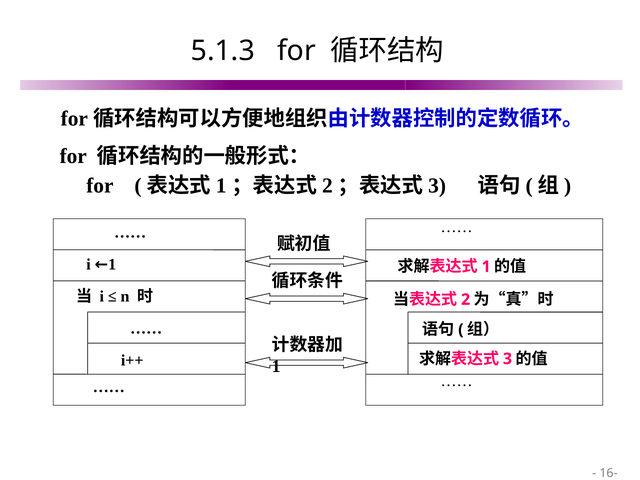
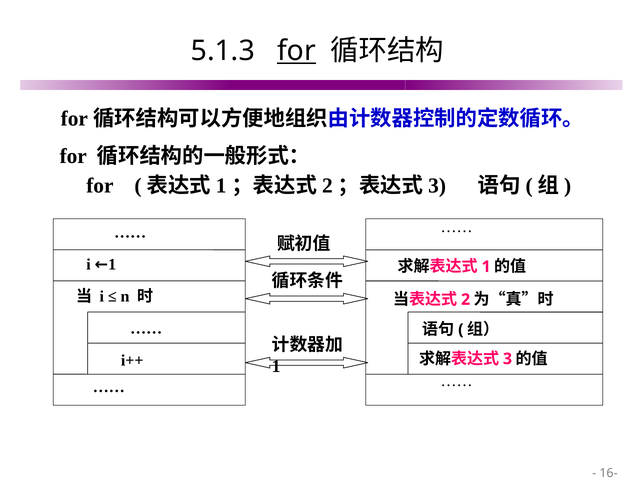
for underline: none -> present (296, 51)
